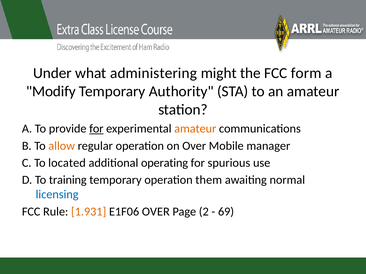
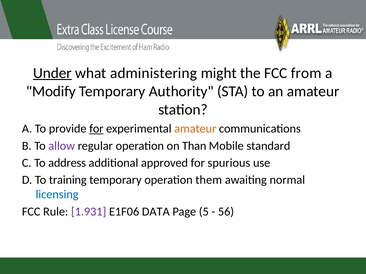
Under underline: none -> present (52, 73)
form: form -> from (306, 73)
allow colour: orange -> purple (62, 146)
on Over: Over -> Than (194, 146)
manager: manager -> standard (268, 146)
located: located -> address (67, 163)
operating: operating -> approved (165, 163)
1.931 colour: orange -> purple (89, 212)
E1F06 OVER: OVER -> DATA (156, 212)
2: 2 -> 5 (204, 212)
69: 69 -> 56 (226, 212)
